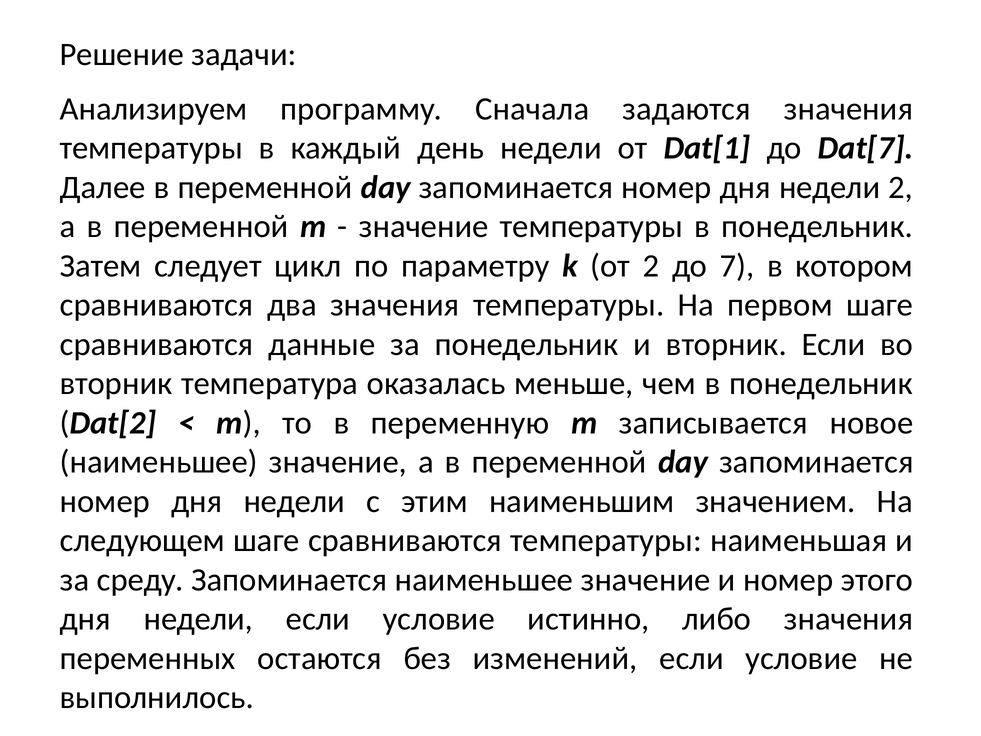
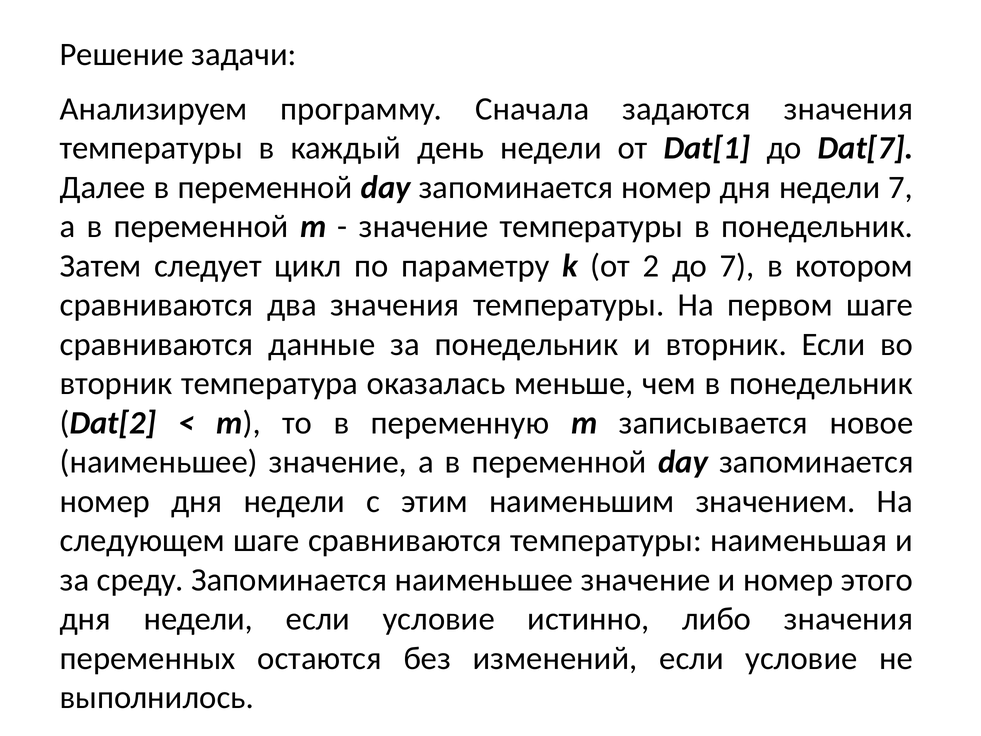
недели 2: 2 -> 7 (901, 187)
